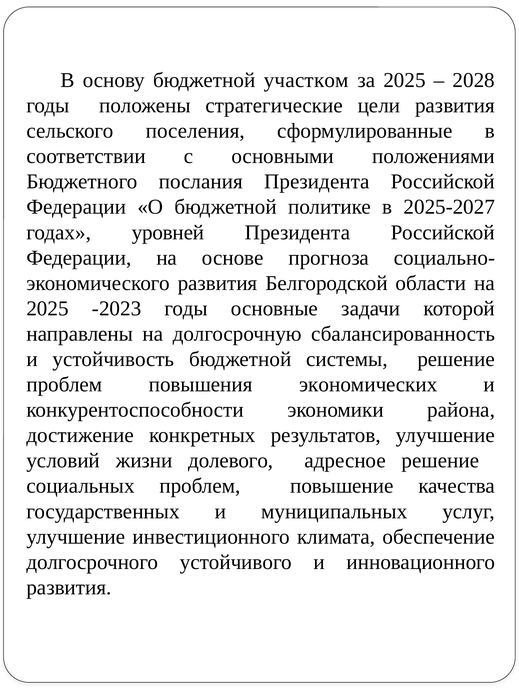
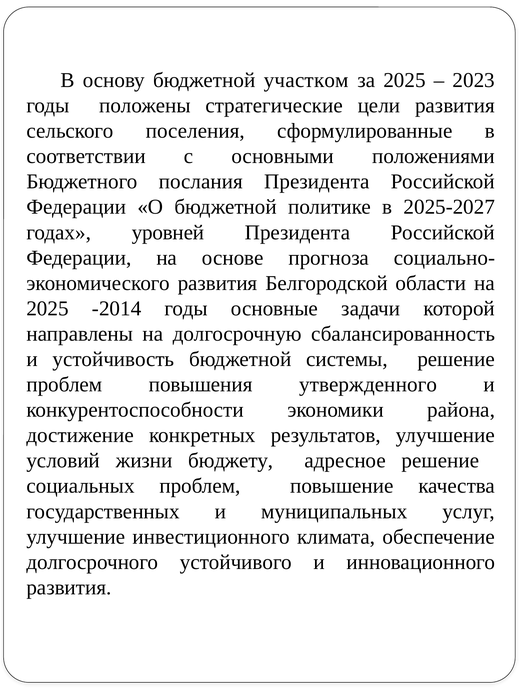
2028: 2028 -> 2023 (474, 80)
-2023: -2023 -> -2014 (117, 308)
экономических: экономических -> утвержденного (368, 385)
долевого: долевого -> бюджету (231, 461)
